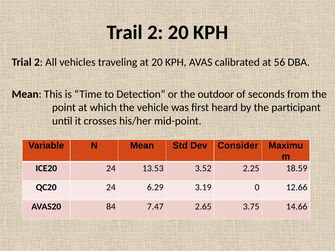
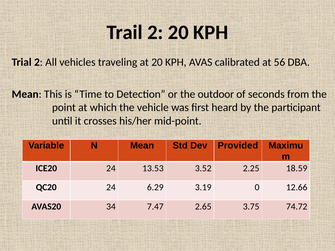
Consider: Consider -> Provided (238, 146)
84: 84 -> 34 (111, 207)
14.66: 14.66 -> 74.72 (297, 207)
